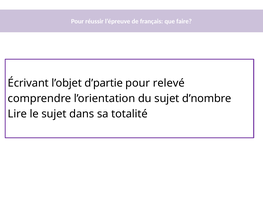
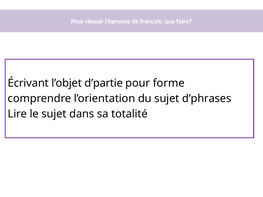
relevé: relevé -> forme (169, 83)
d’nombre: d’nombre -> d’phrases (207, 99)
